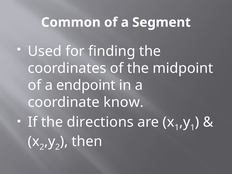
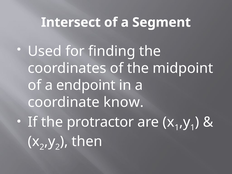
Common: Common -> Intersect (71, 22)
directions: directions -> protractor (100, 122)
